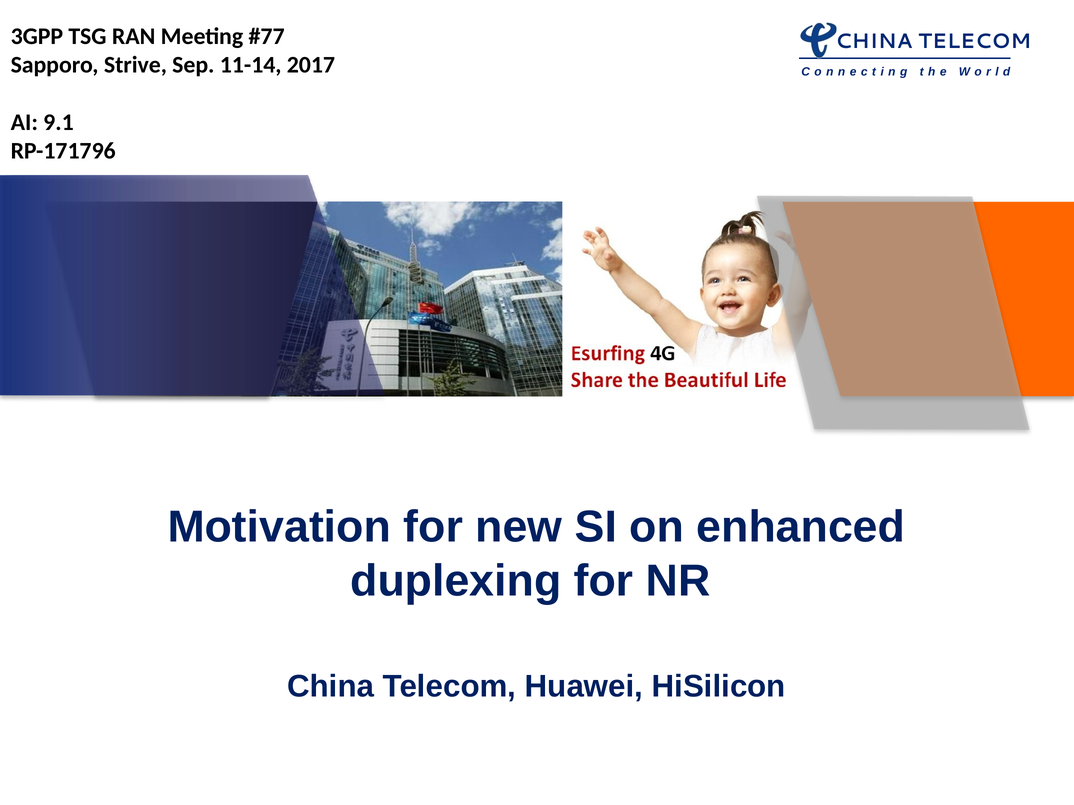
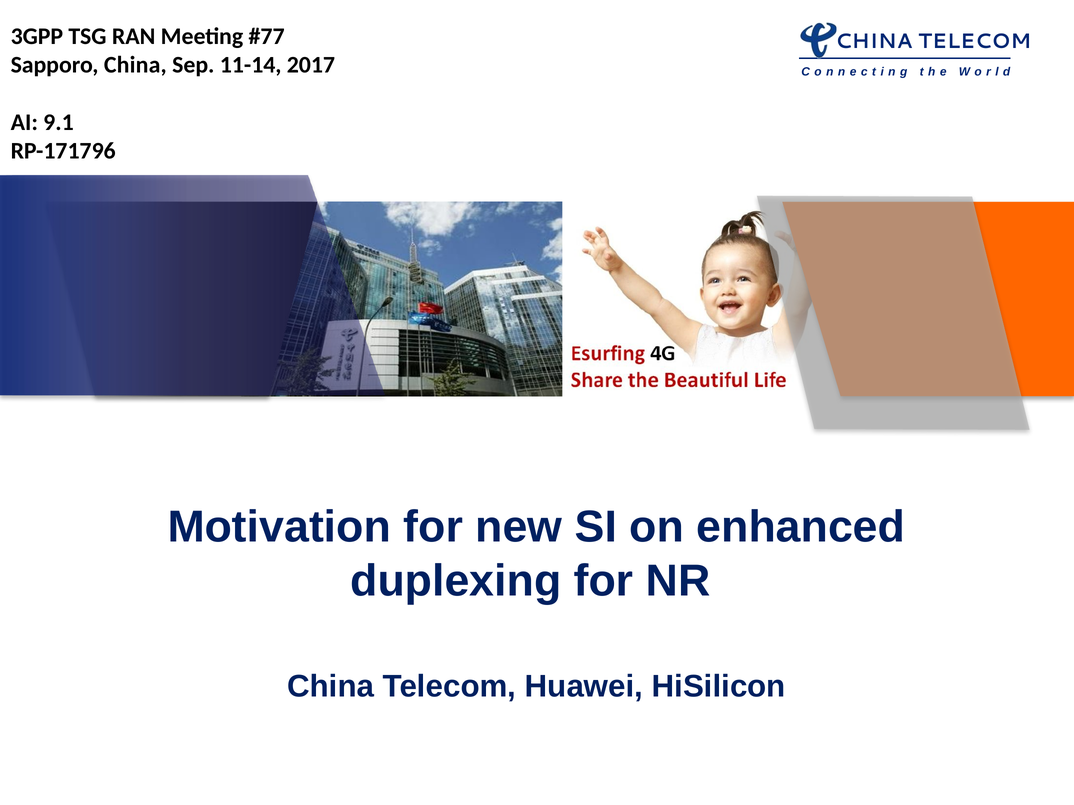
Sapporo Strive: Strive -> China (135, 65)
